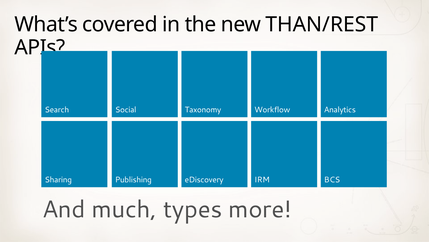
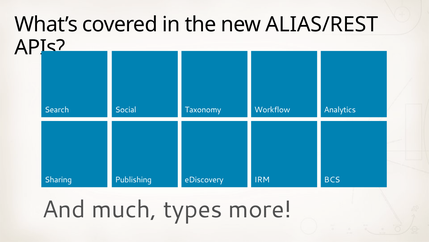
THAN/REST: THAN/REST -> ALIAS/REST (322, 25)
